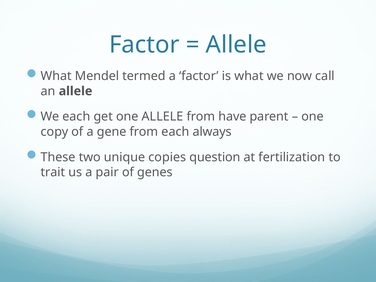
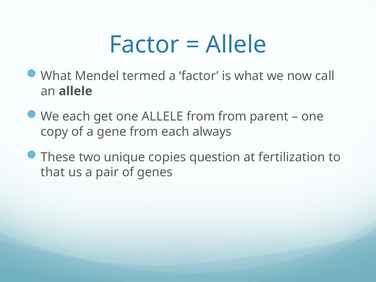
from have: have -> from (232, 117)
trait: trait -> that (53, 172)
